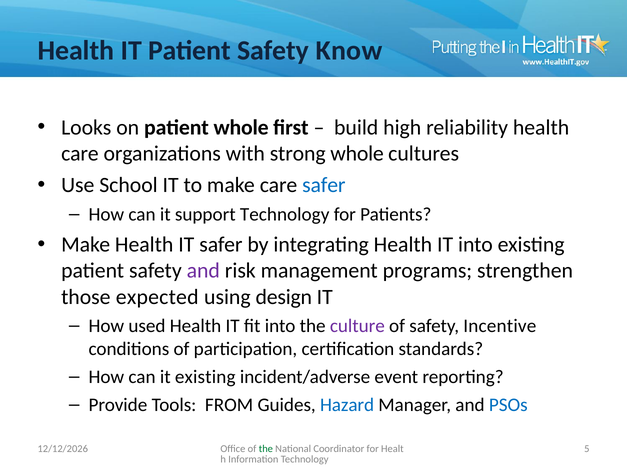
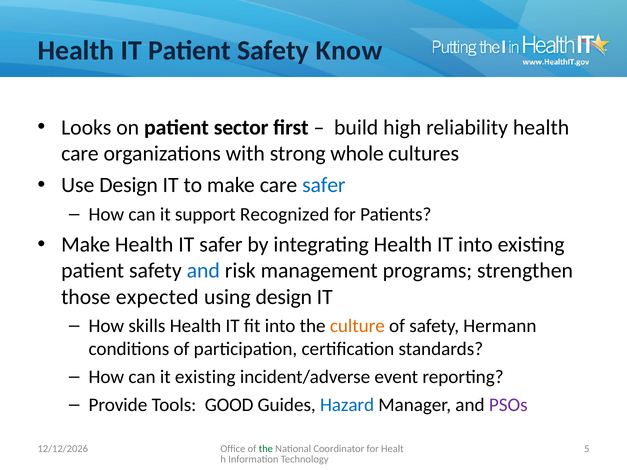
patient whole: whole -> sector (241, 127)
Use School: School -> Design (129, 185)
support Technology: Technology -> Recognized (285, 215)
and colour: purple -> blue (203, 271)
used: used -> skills (147, 326)
culture colour: purple -> orange (357, 326)
Incentive: Incentive -> Hermann (500, 326)
FROM: FROM -> GOOD (229, 405)
PSOs colour: blue -> purple (508, 405)
